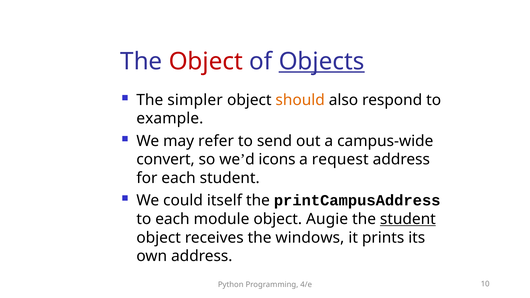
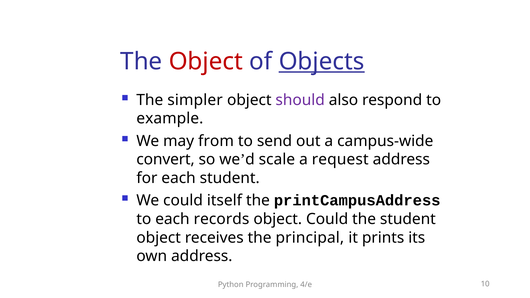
should colour: orange -> purple (300, 100)
refer: refer -> from (216, 141)
icons: icons -> scale (277, 160)
module: module -> records (221, 219)
object Augie: Augie -> Could (327, 219)
student underline: present -> none (408, 219)
windows: windows -> principal (310, 238)
